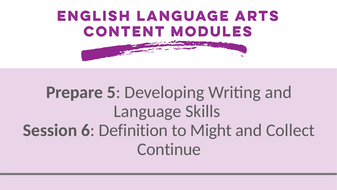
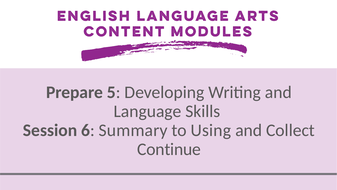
Definition: Definition -> Summary (133, 130)
Might: Might -> Using (211, 130)
